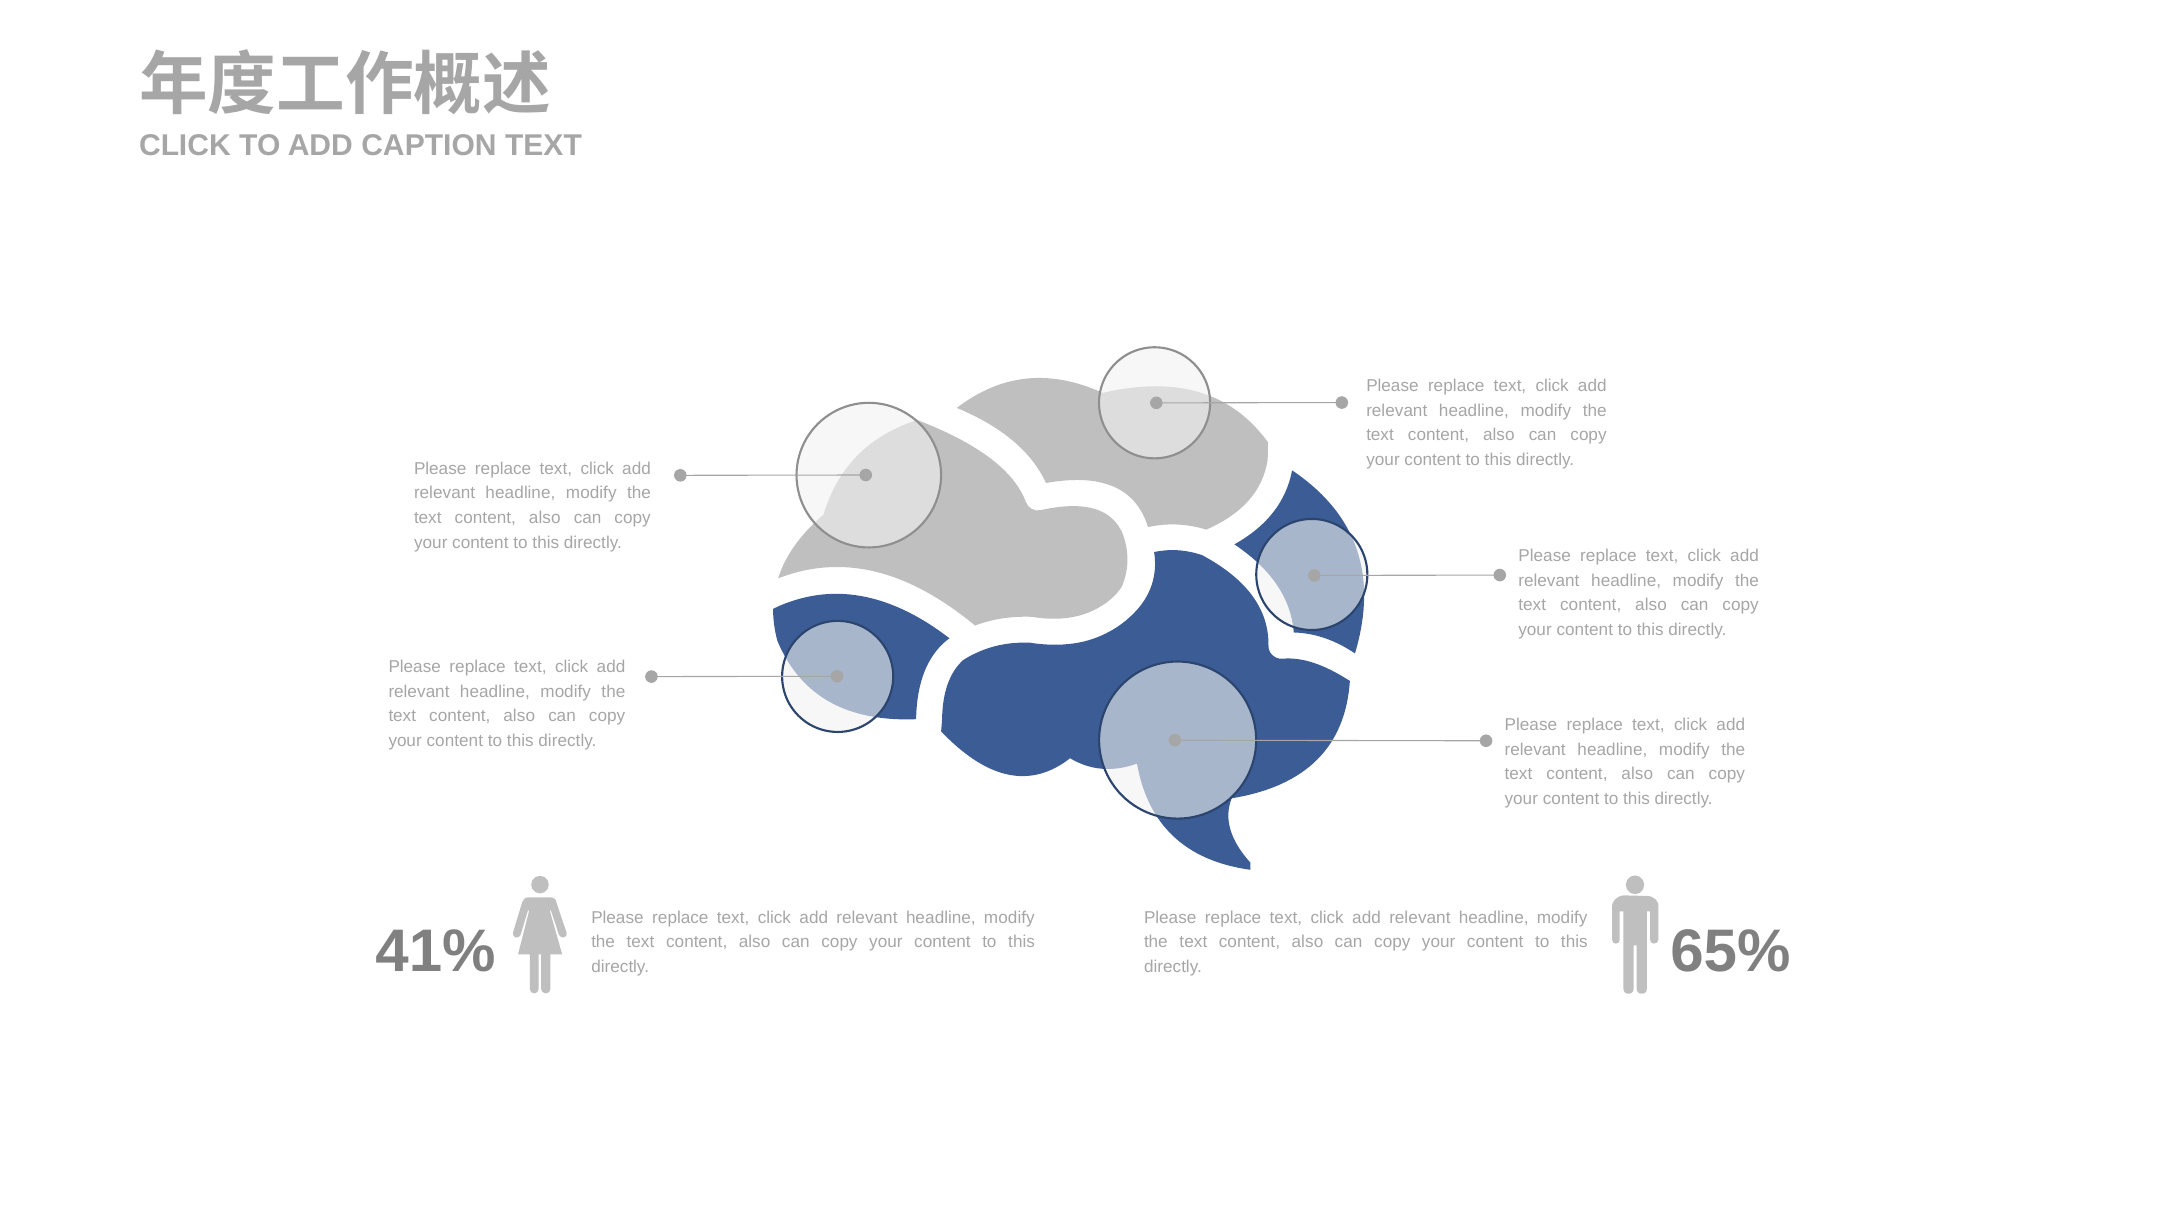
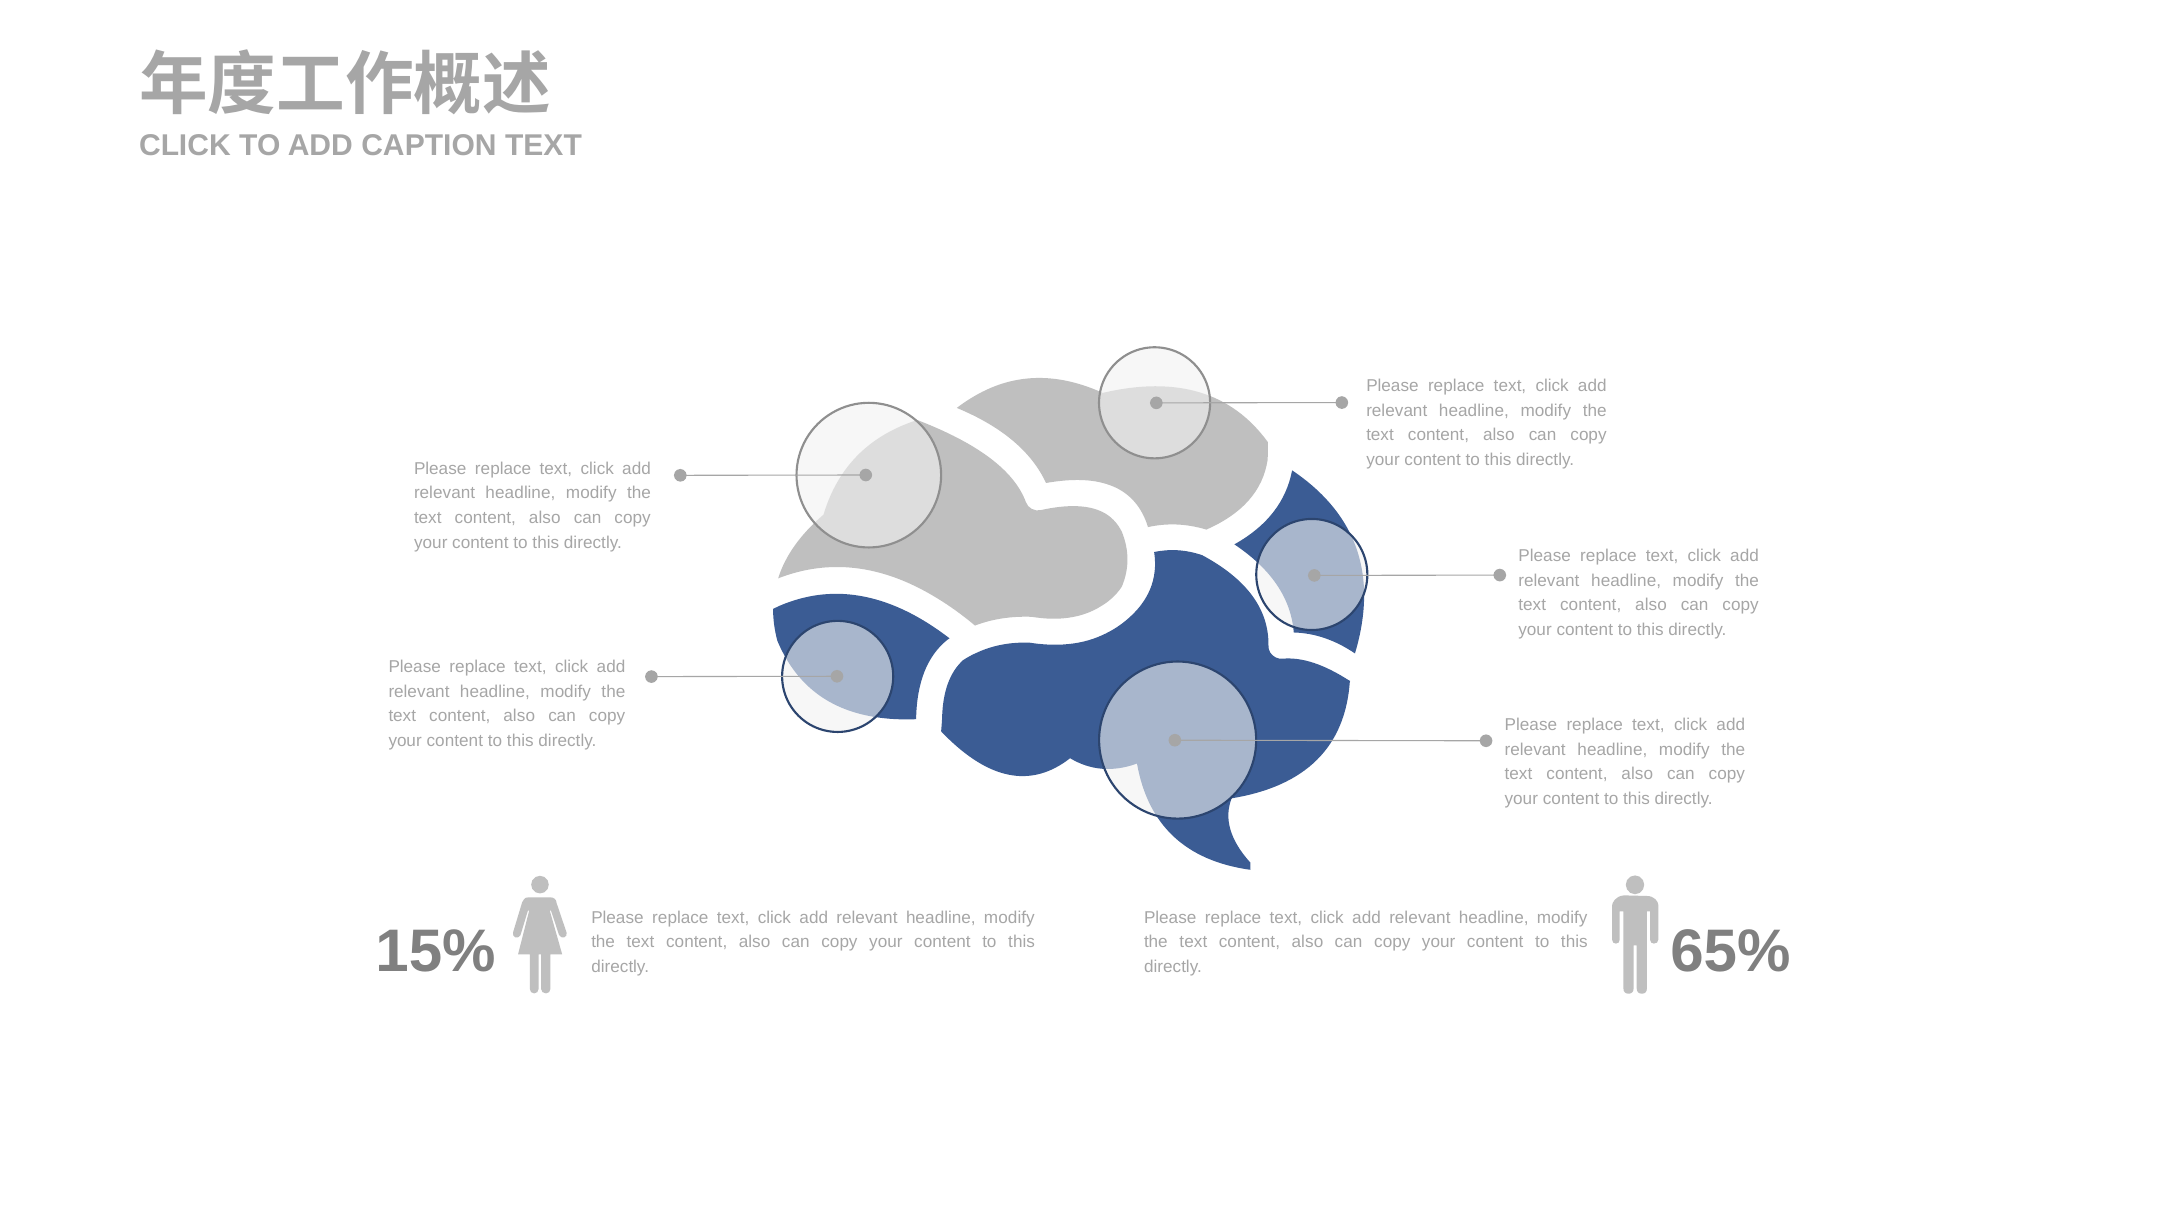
41%: 41% -> 15% (436, 951)
